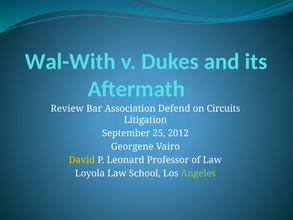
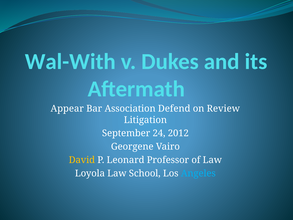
Review: Review -> Appear (67, 109)
Circuits: Circuits -> Review (223, 109)
25: 25 -> 24 (159, 133)
Angeles colour: light green -> light blue (198, 173)
